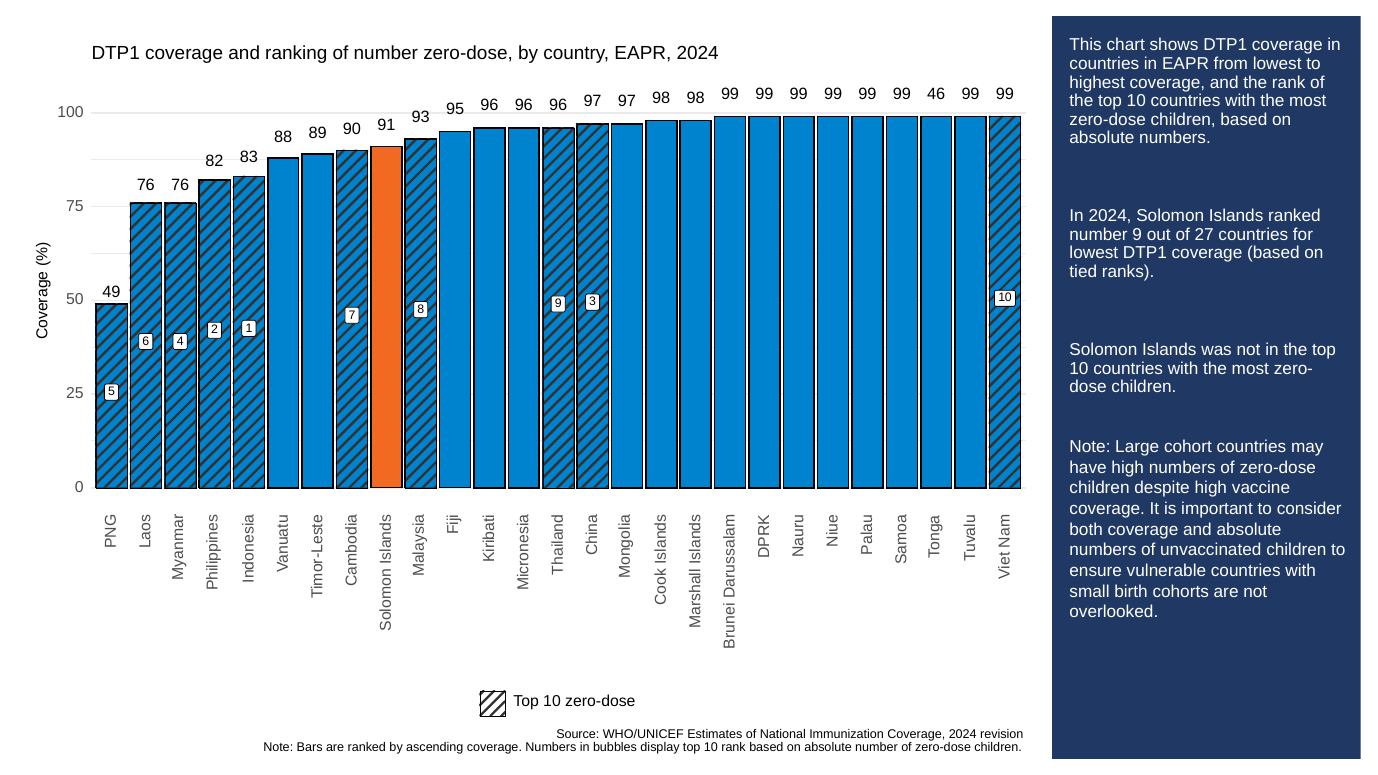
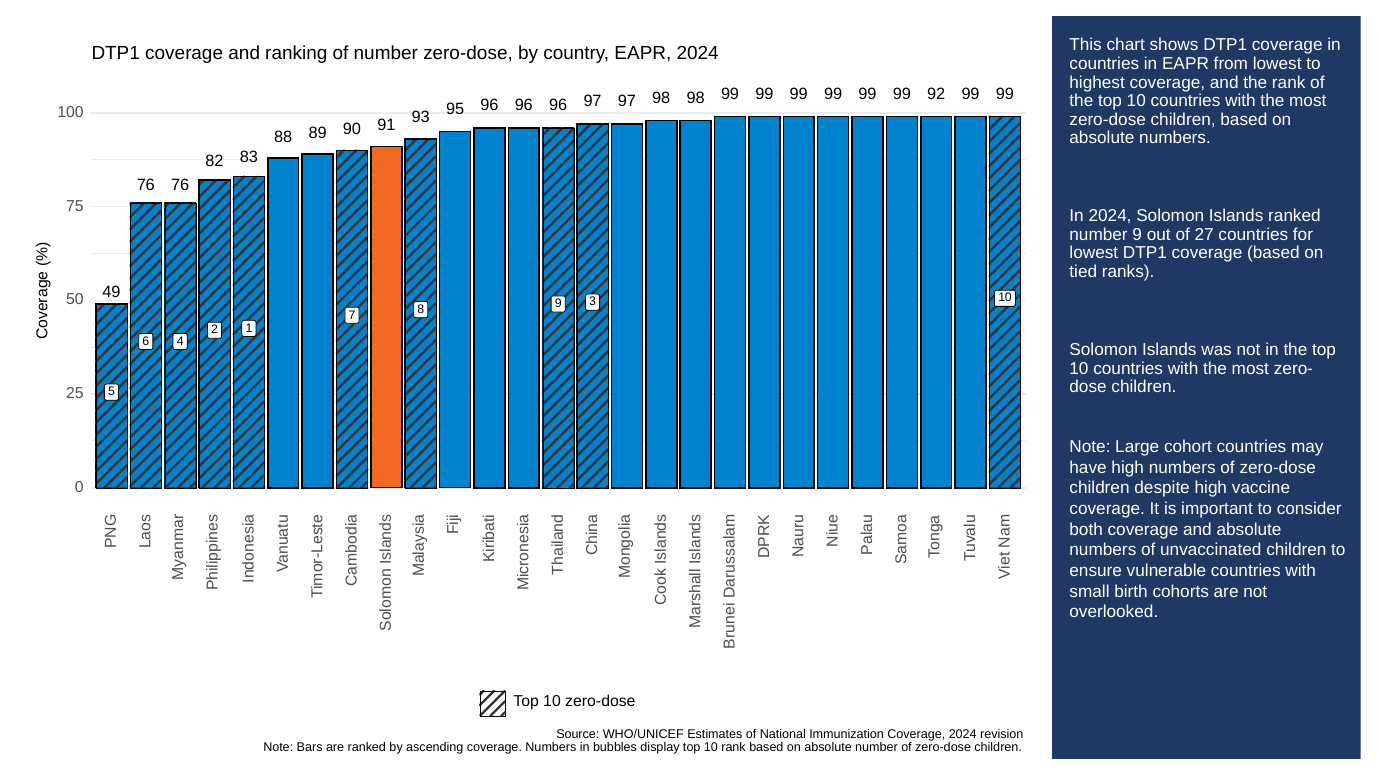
46: 46 -> 92 (936, 94)
